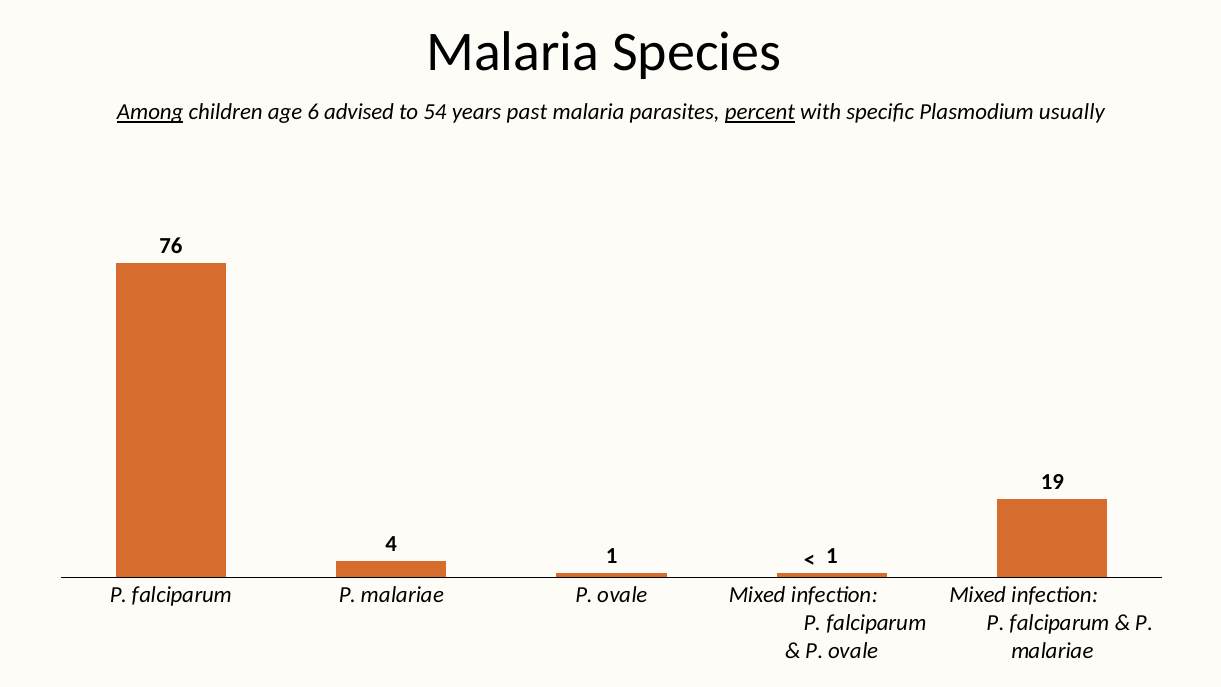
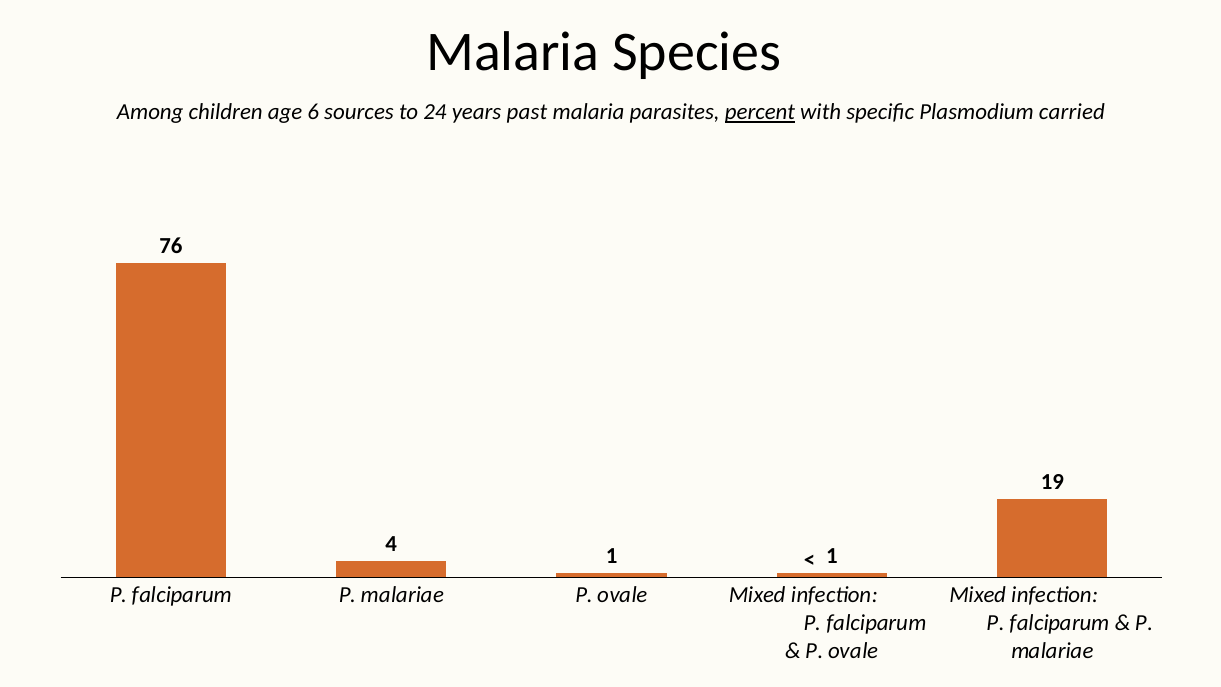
Among underline: present -> none (150, 112)
advised: advised -> sources (359, 112)
54: 54 -> 24 (435, 112)
usually: usually -> carried (1072, 112)
